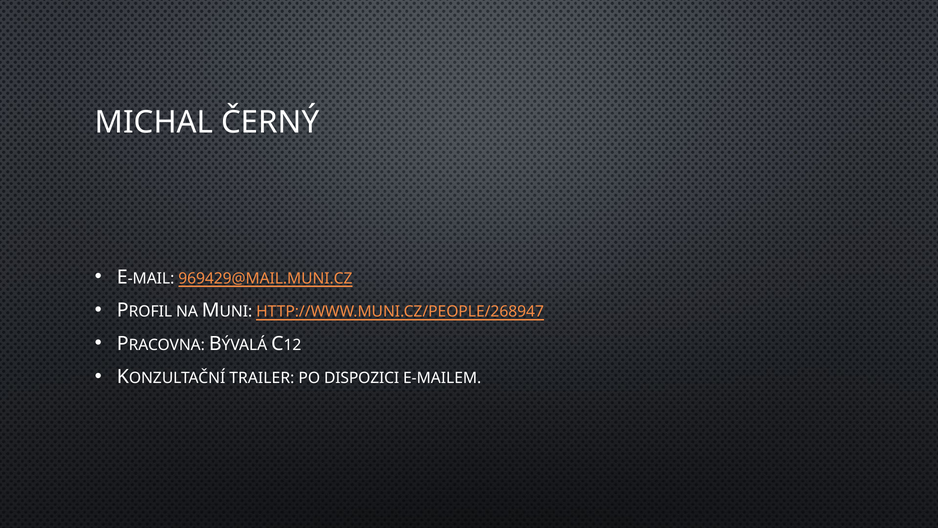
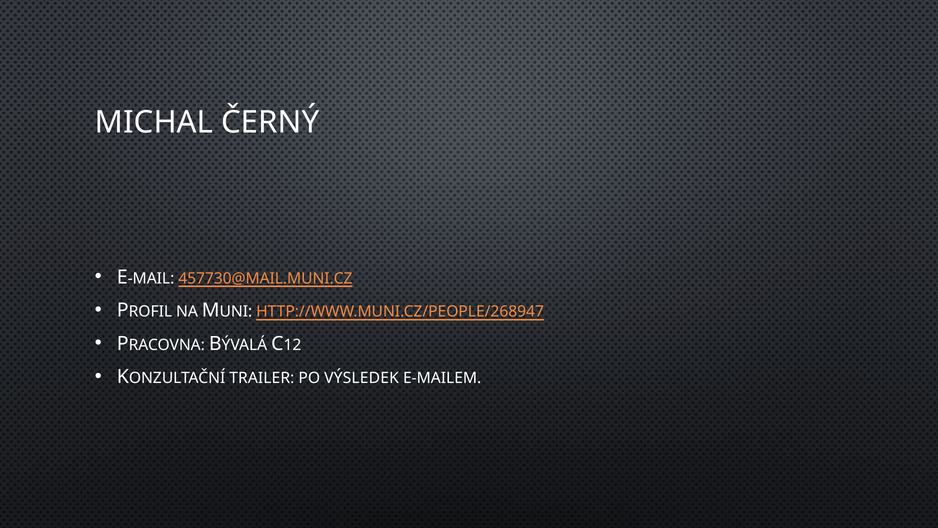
969429@MAIL.MUNI.CZ: 969429@MAIL.MUNI.CZ -> 457730@MAIL.MUNI.CZ (265, 278)
DISPOZICI: DISPOZICI -> VÝSLEDEK (362, 378)
